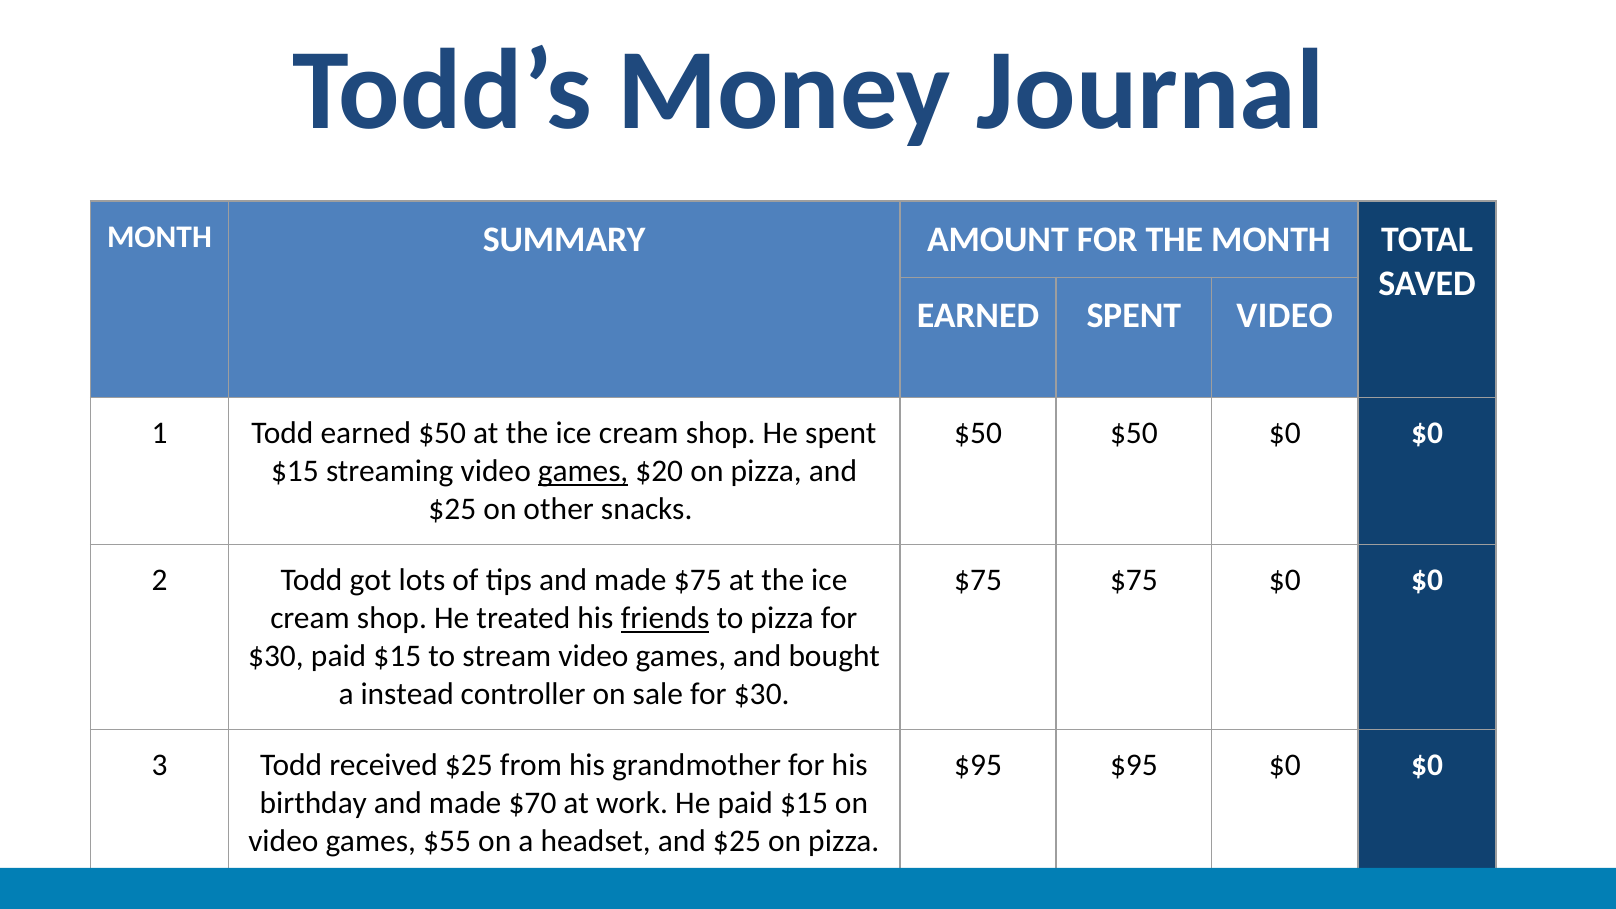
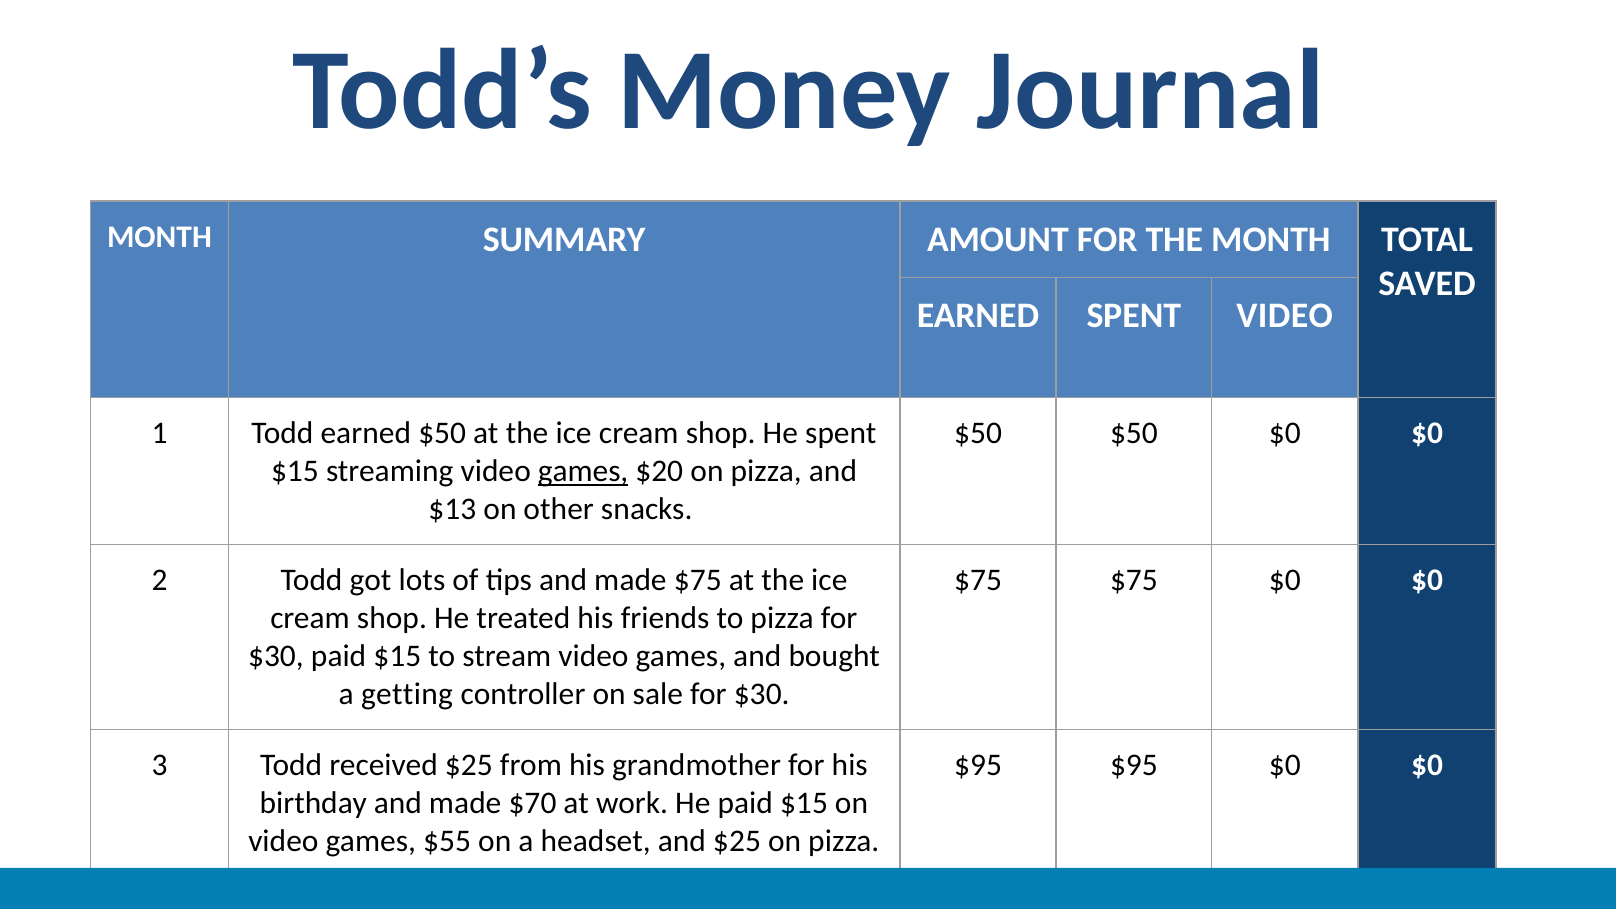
$25: $25 -> $13 (452, 509)
friends underline: present -> none (665, 618)
instead: instead -> getting (407, 695)
